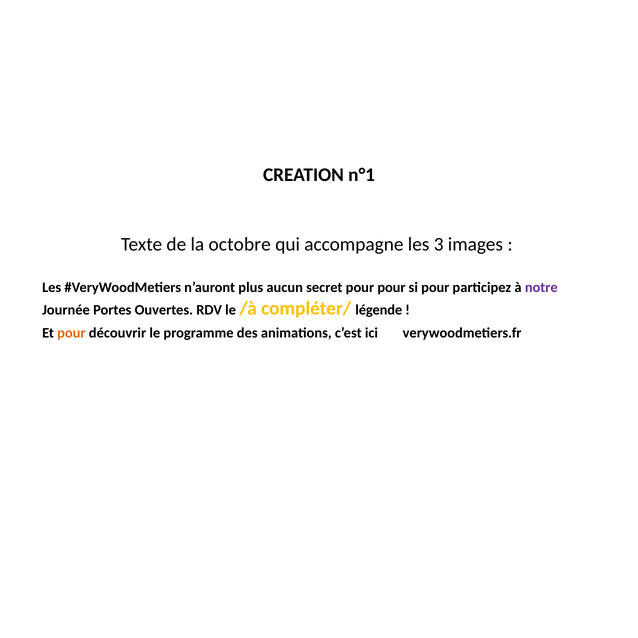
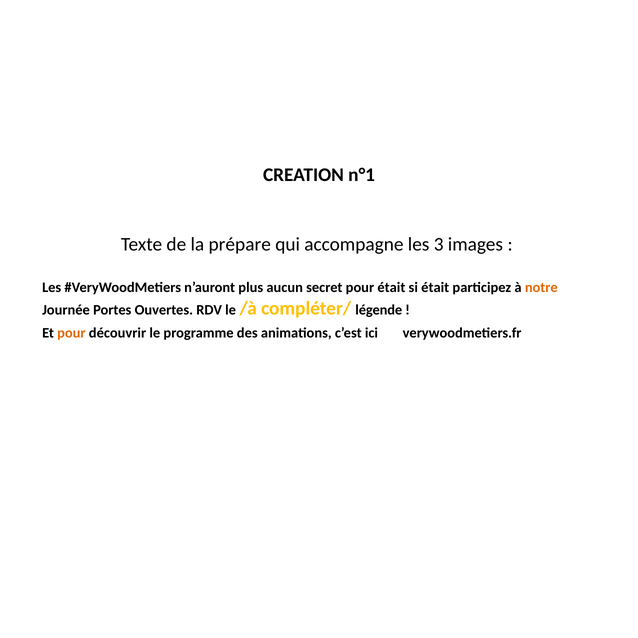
octobre: octobre -> prépare (240, 244)
pour pour: pour -> était (391, 288)
si pour: pour -> était (435, 288)
notre colour: purple -> orange (541, 288)
